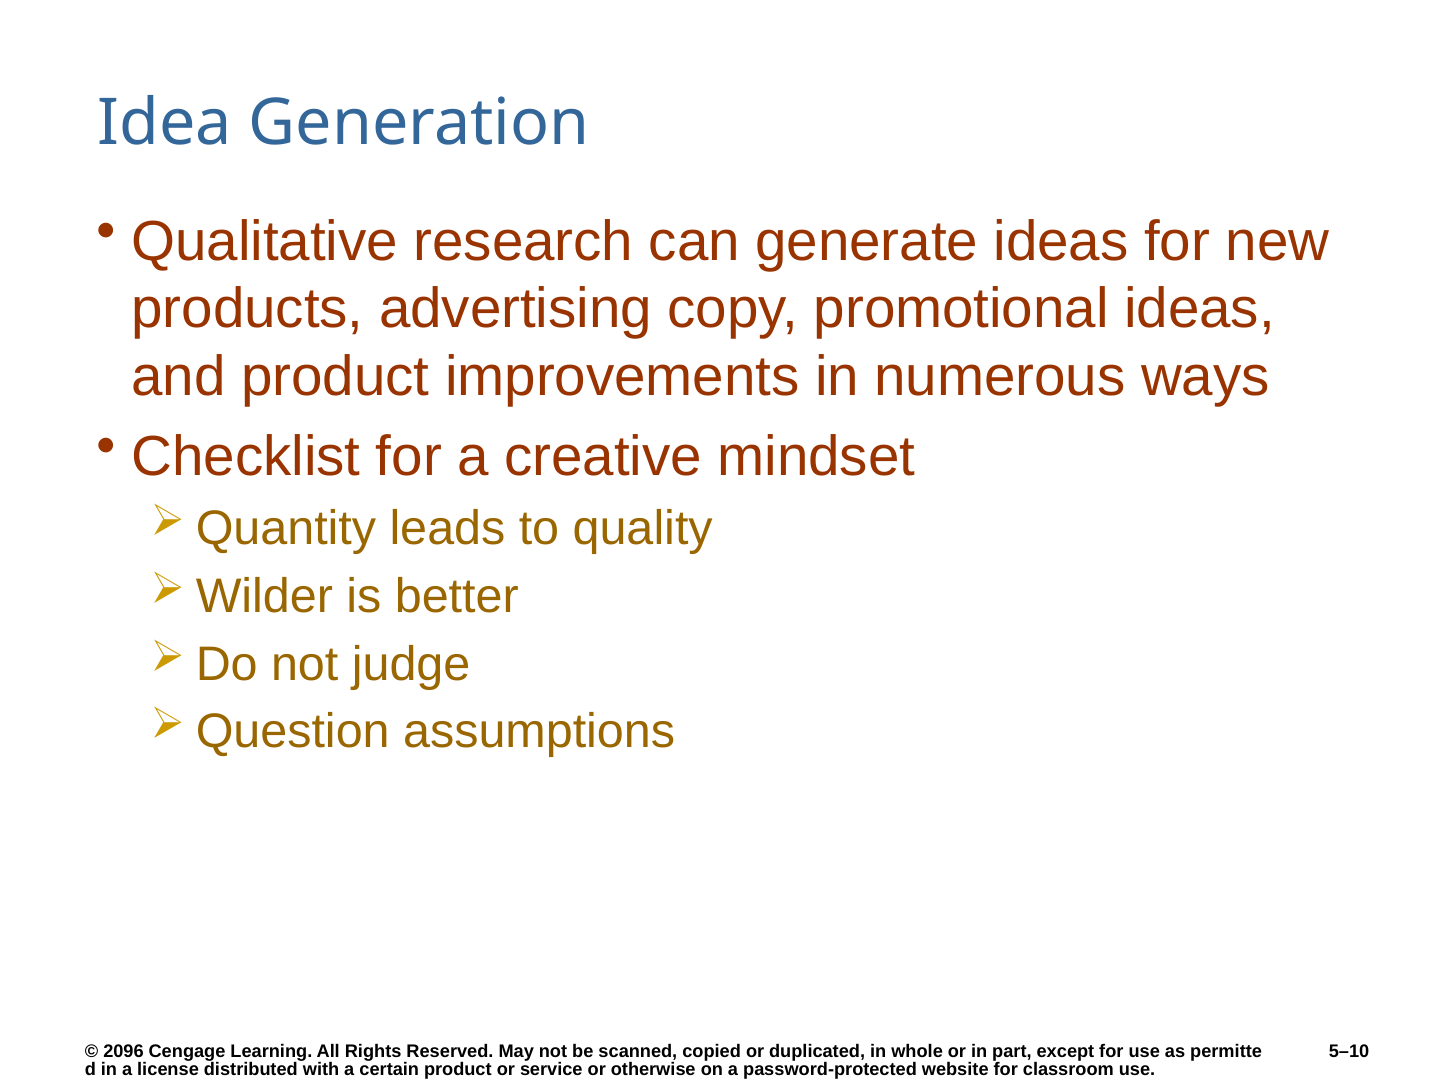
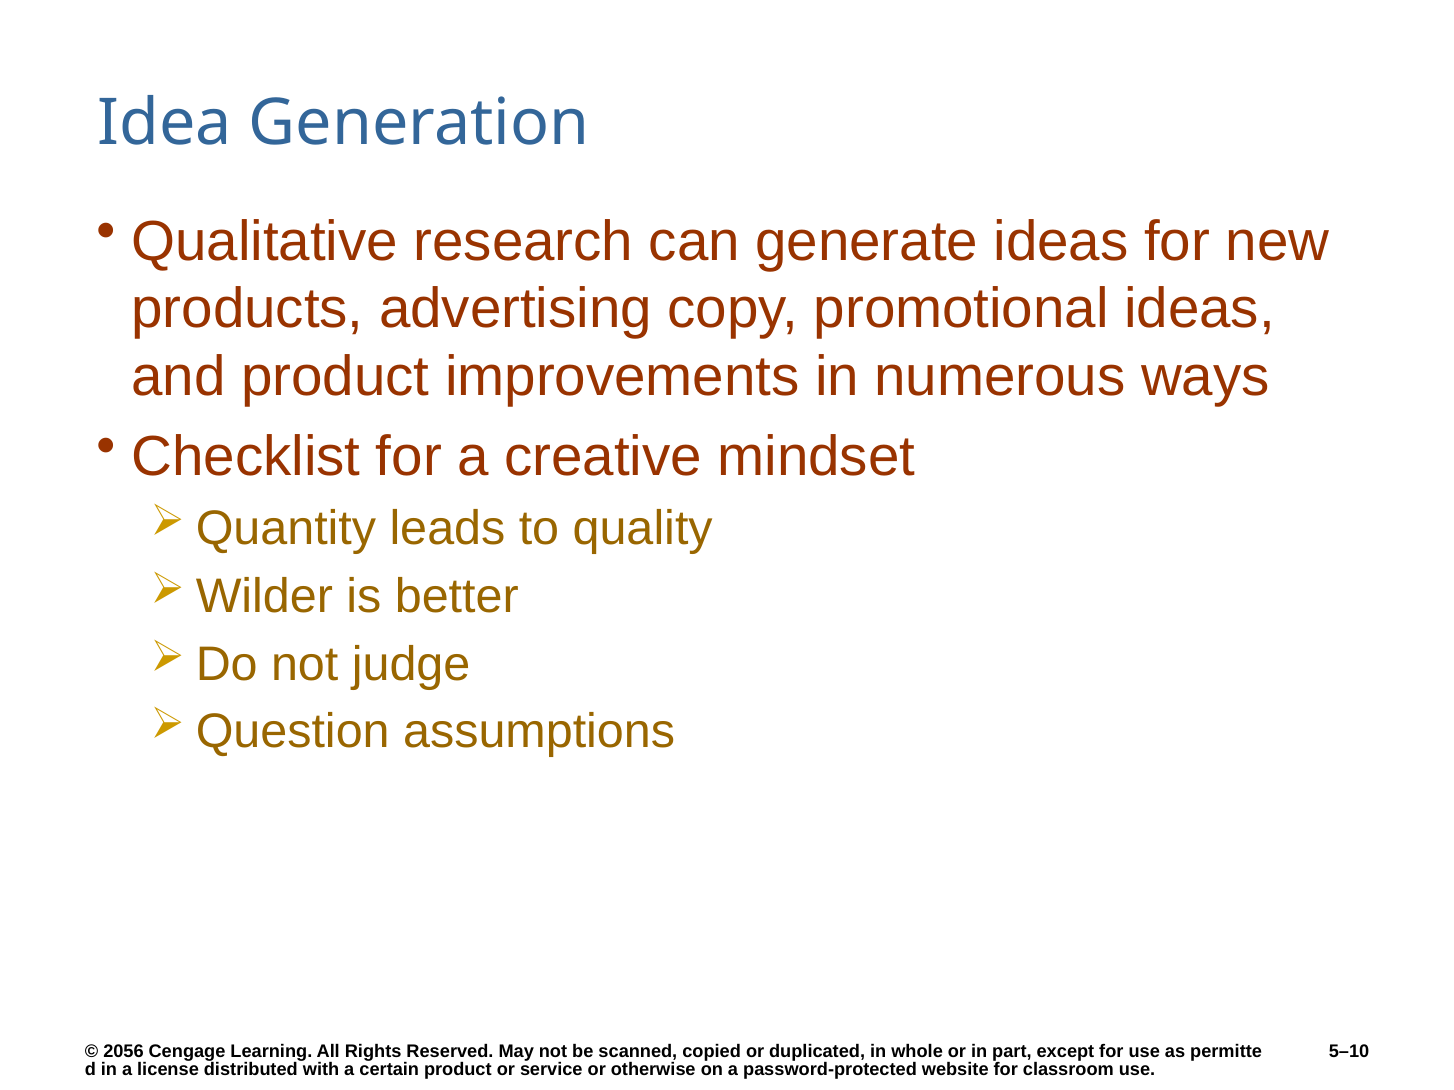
2096: 2096 -> 2056 (123, 1052)
